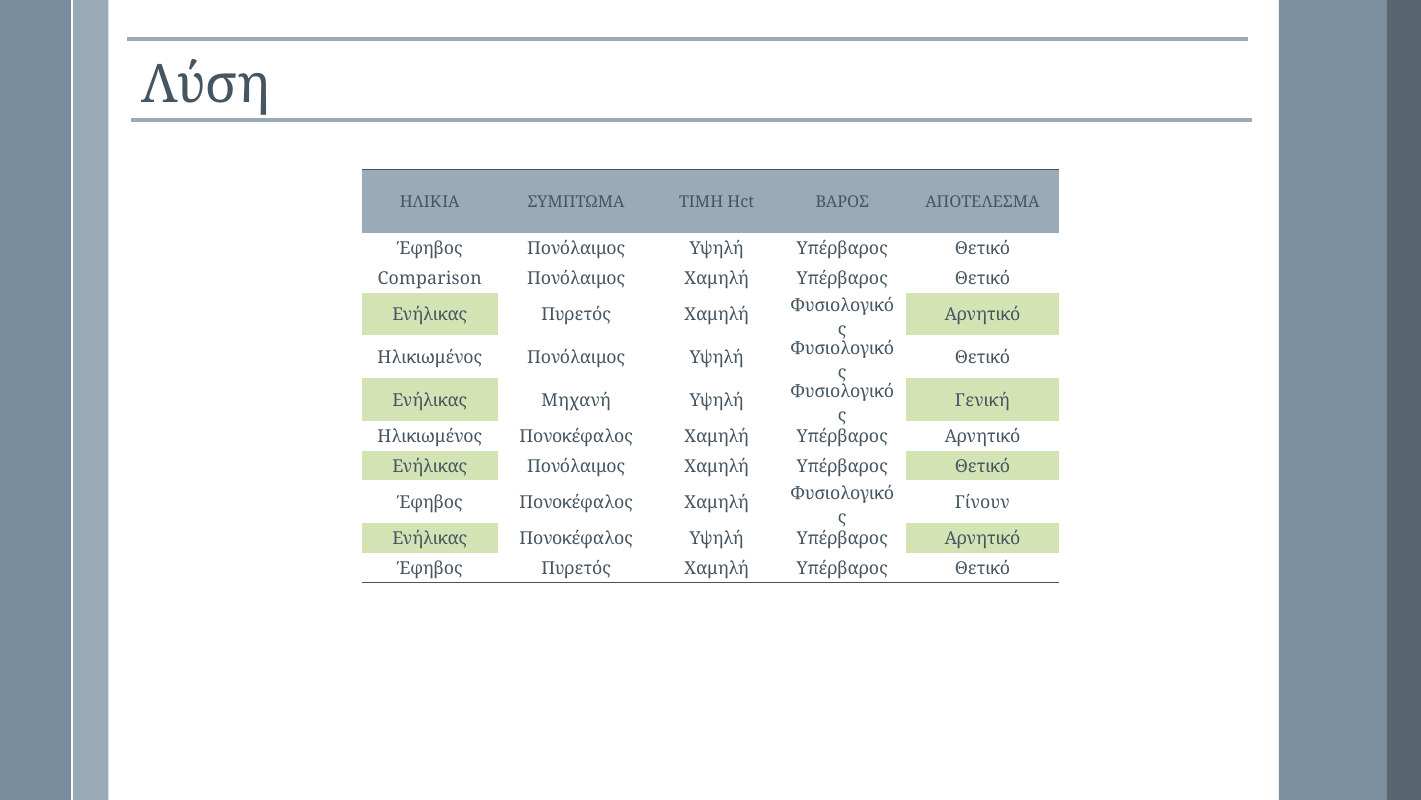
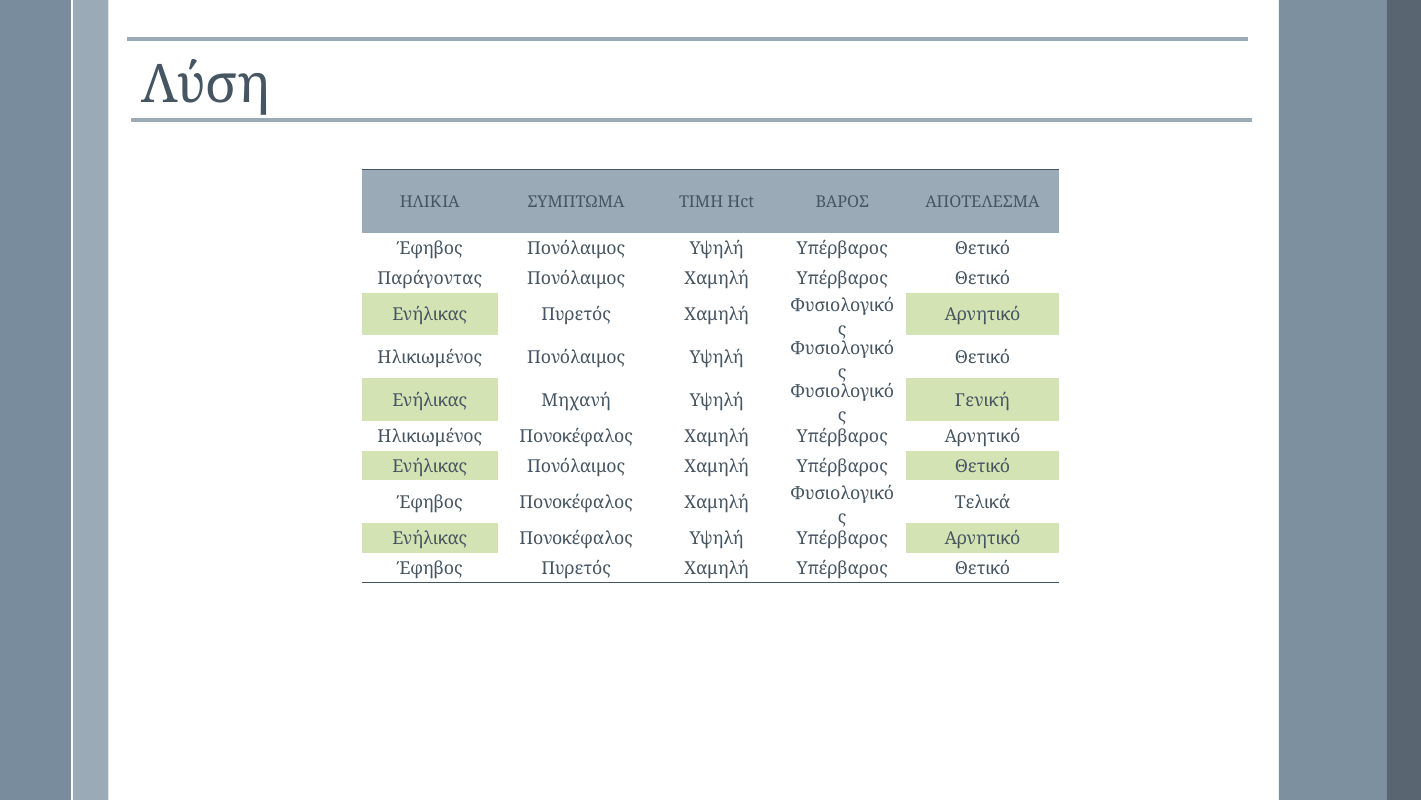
Comparison: Comparison -> Παράγοντας (430, 279)
Γίνουν: Γίνουν -> Τελικά (982, 502)
